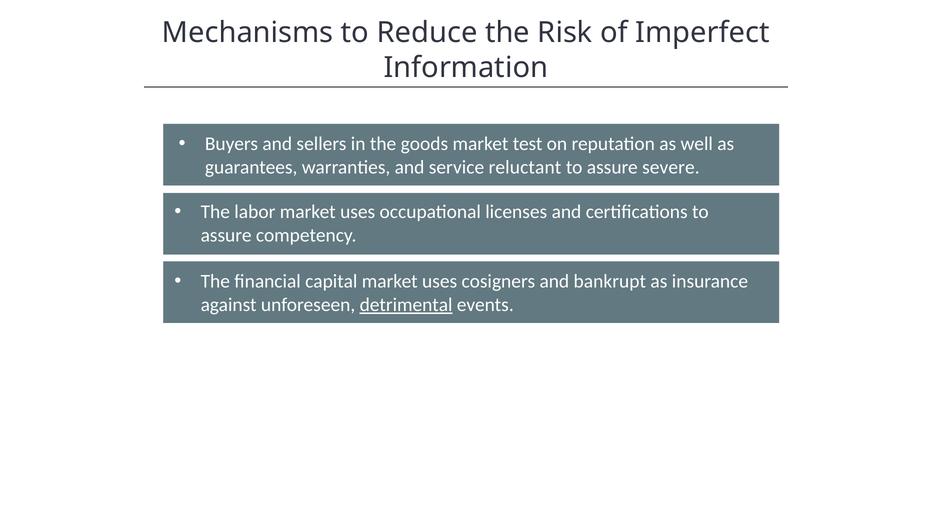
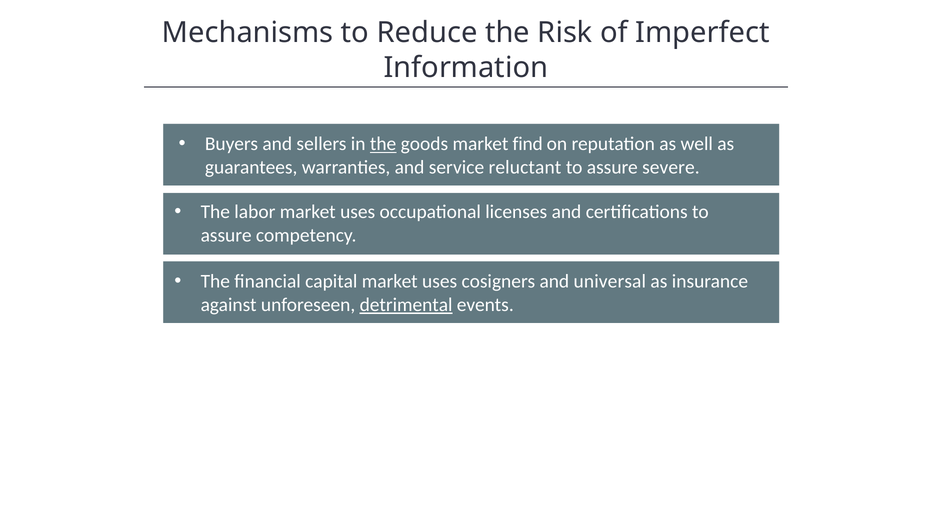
the underline: none -> present (383, 144)
test: test -> find (528, 144)
bankrupt: bankrupt -> universal (610, 282)
